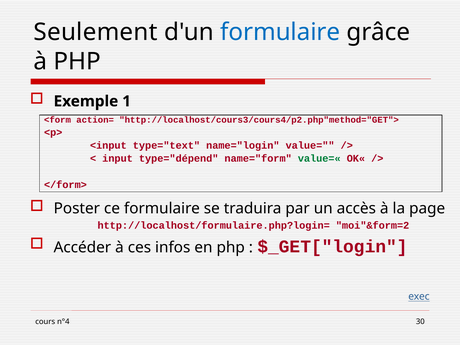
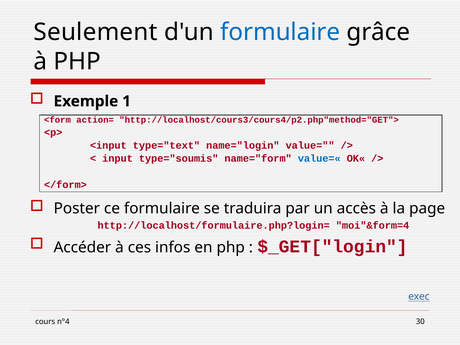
type="dépend: type="dépend -> type="soumis (179, 158)
value=« colour: green -> blue (319, 158)
moi"&form=2: moi"&form=2 -> moi"&form=4 (373, 226)
